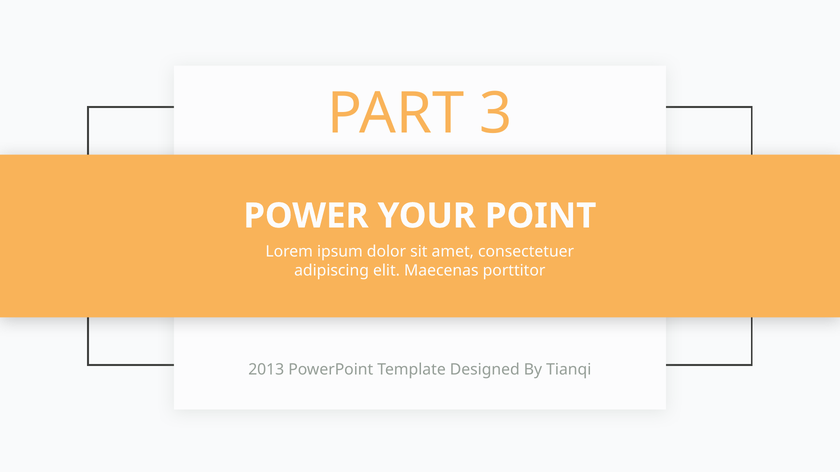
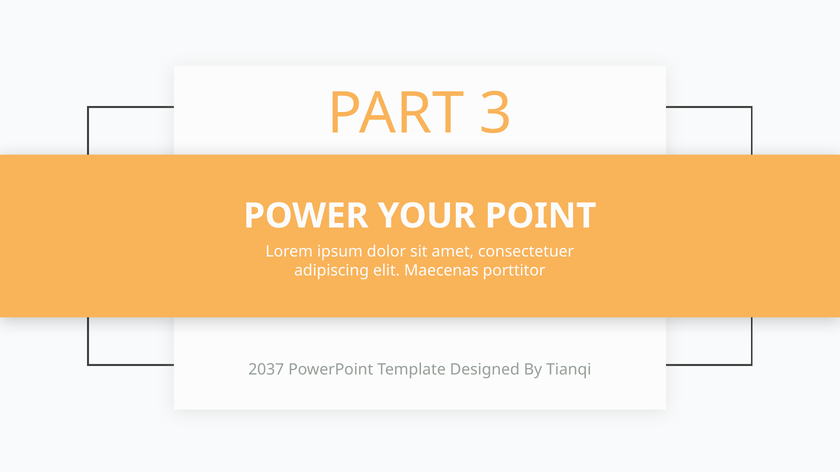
2013: 2013 -> 2037 (266, 370)
